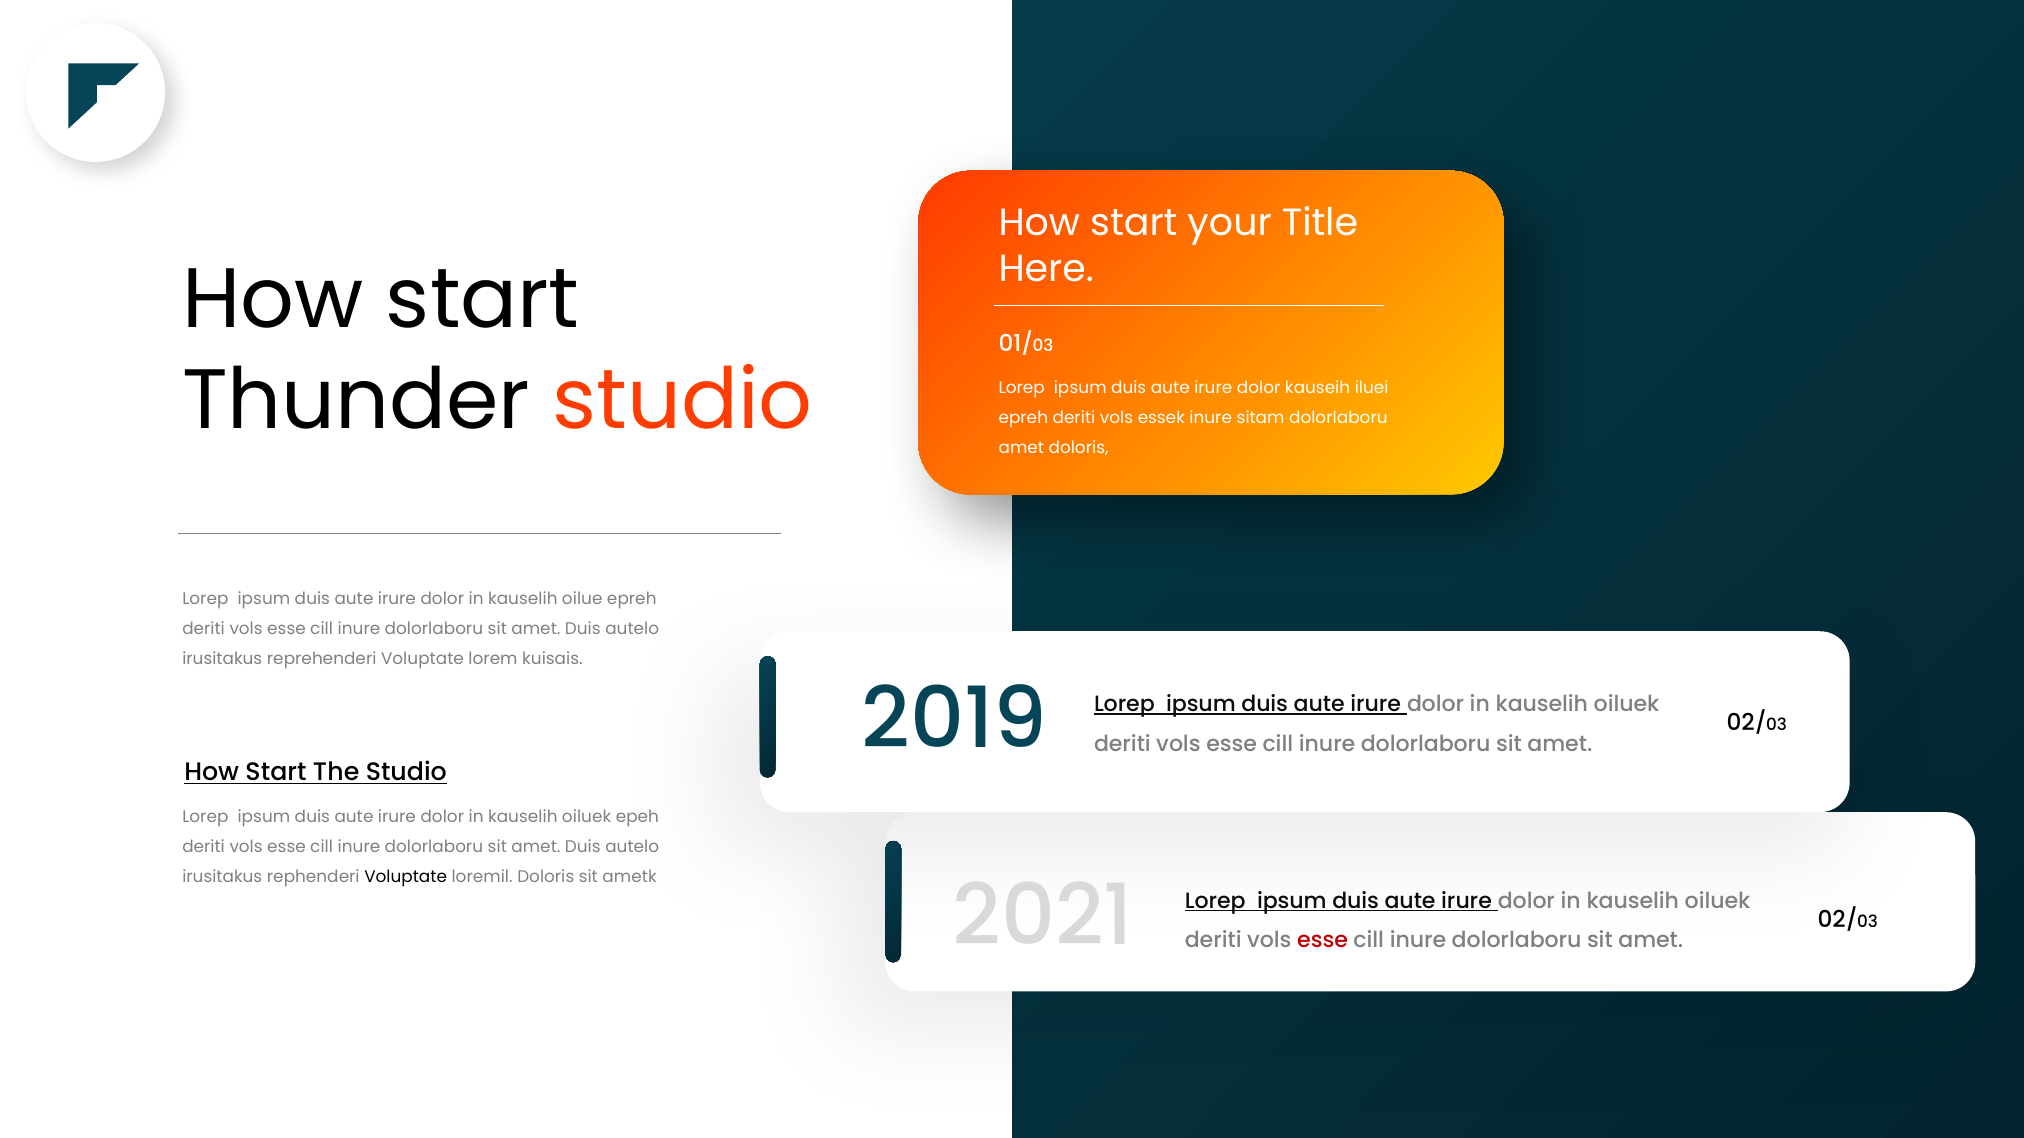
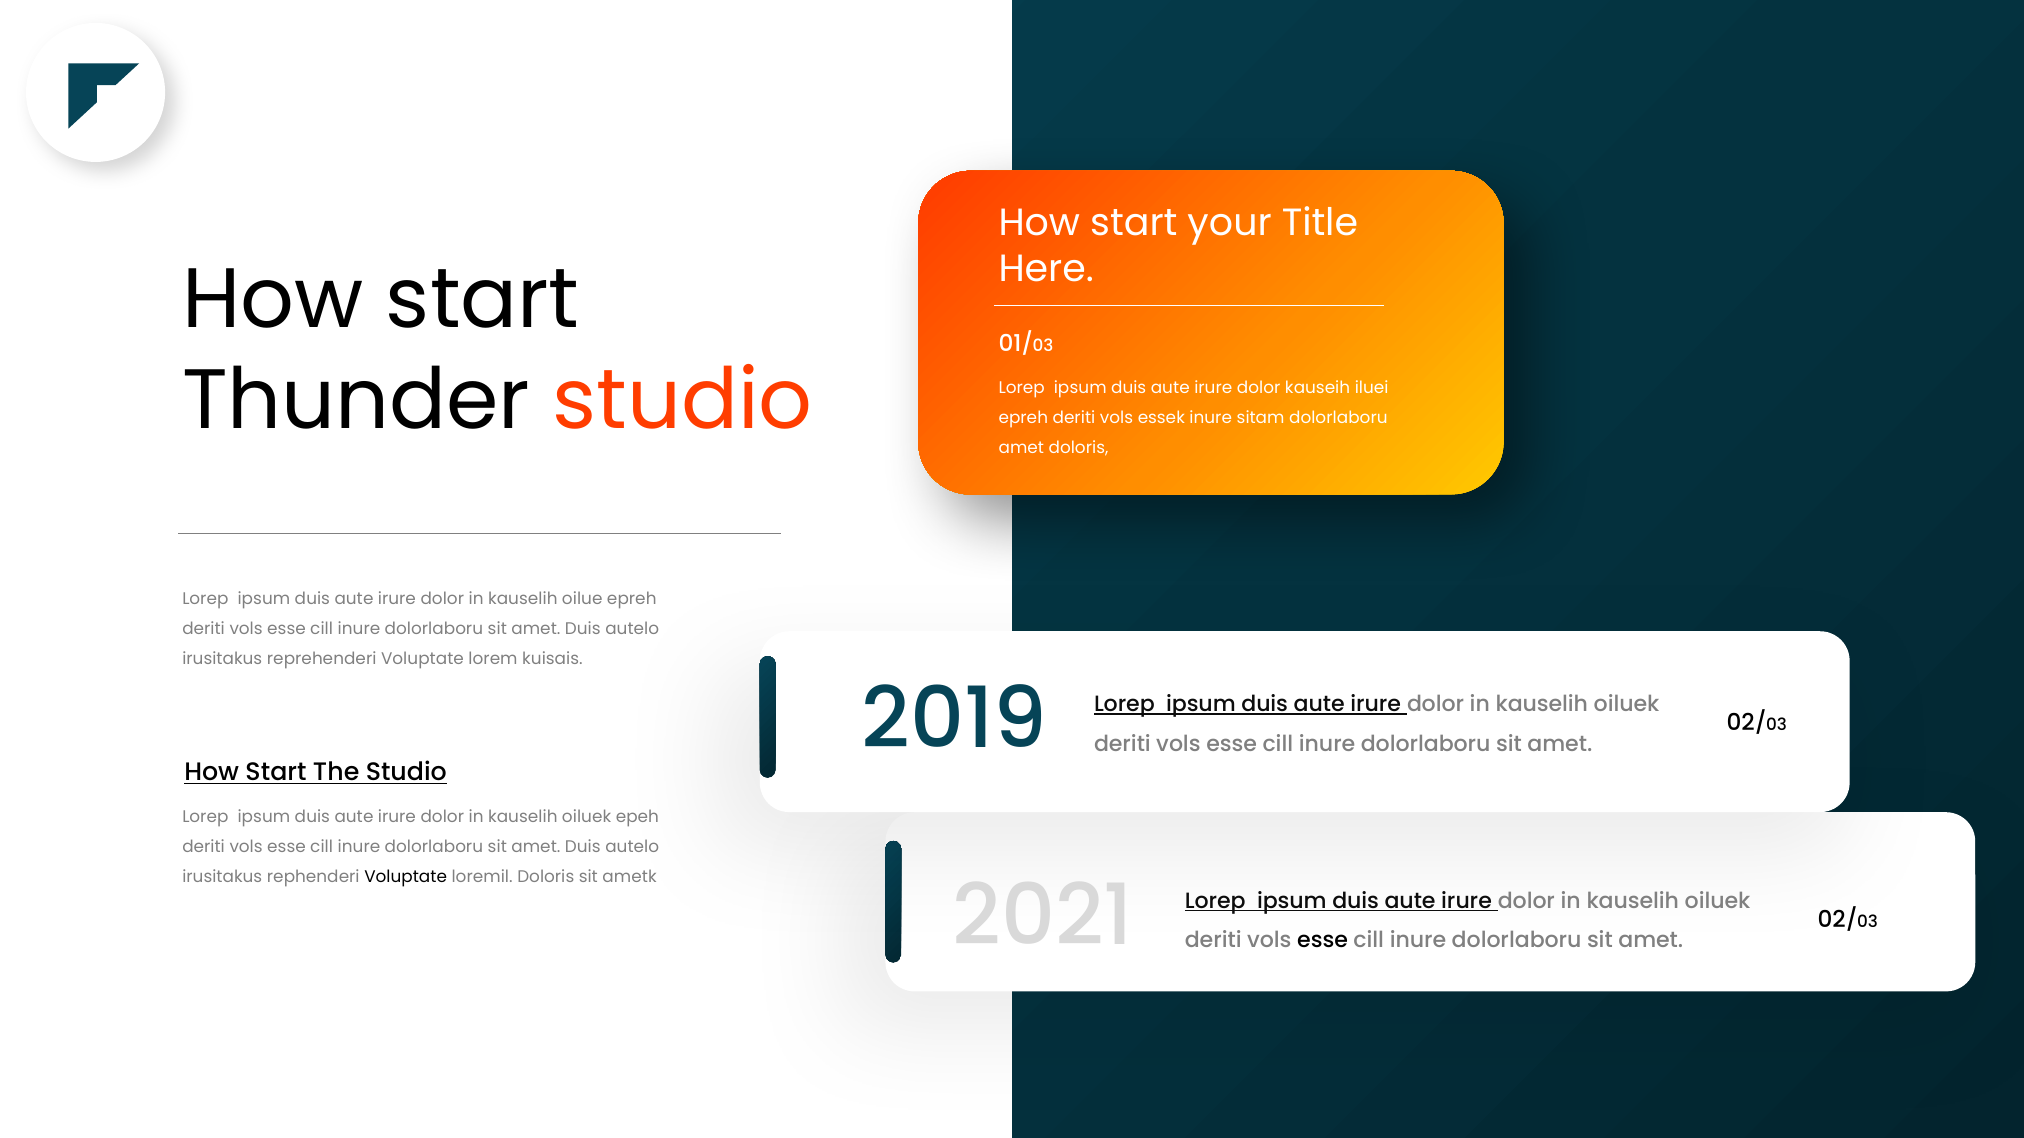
esse colour: red -> black (1323, 941)
